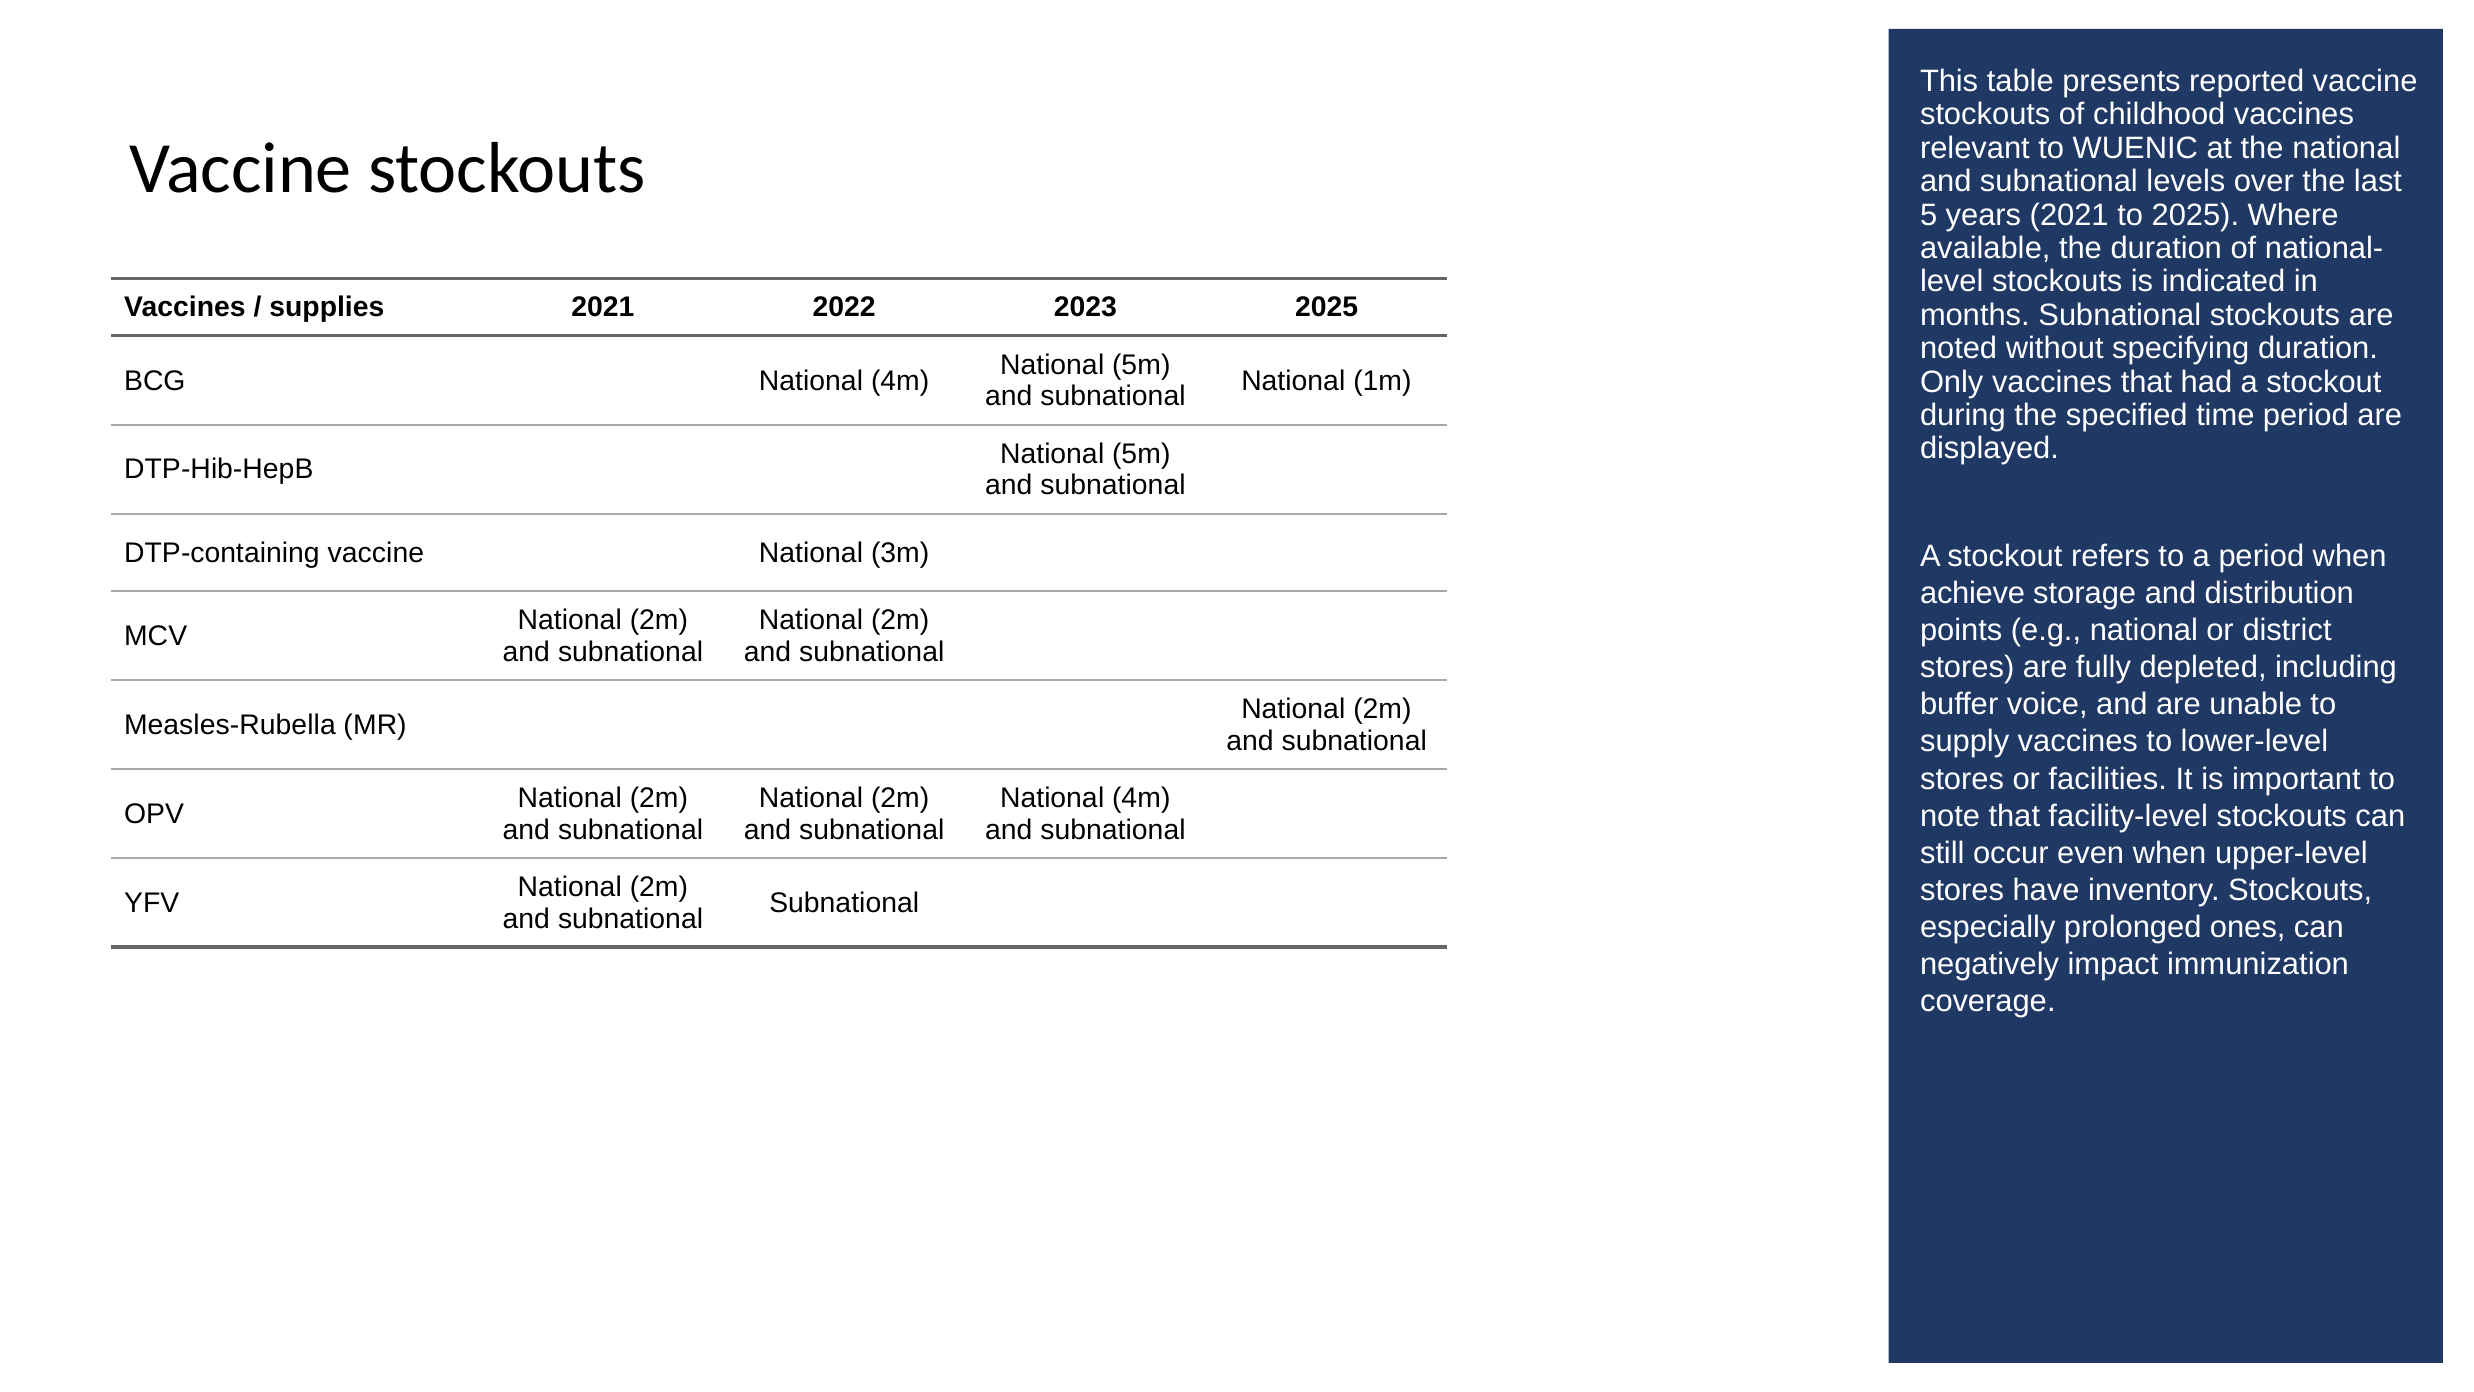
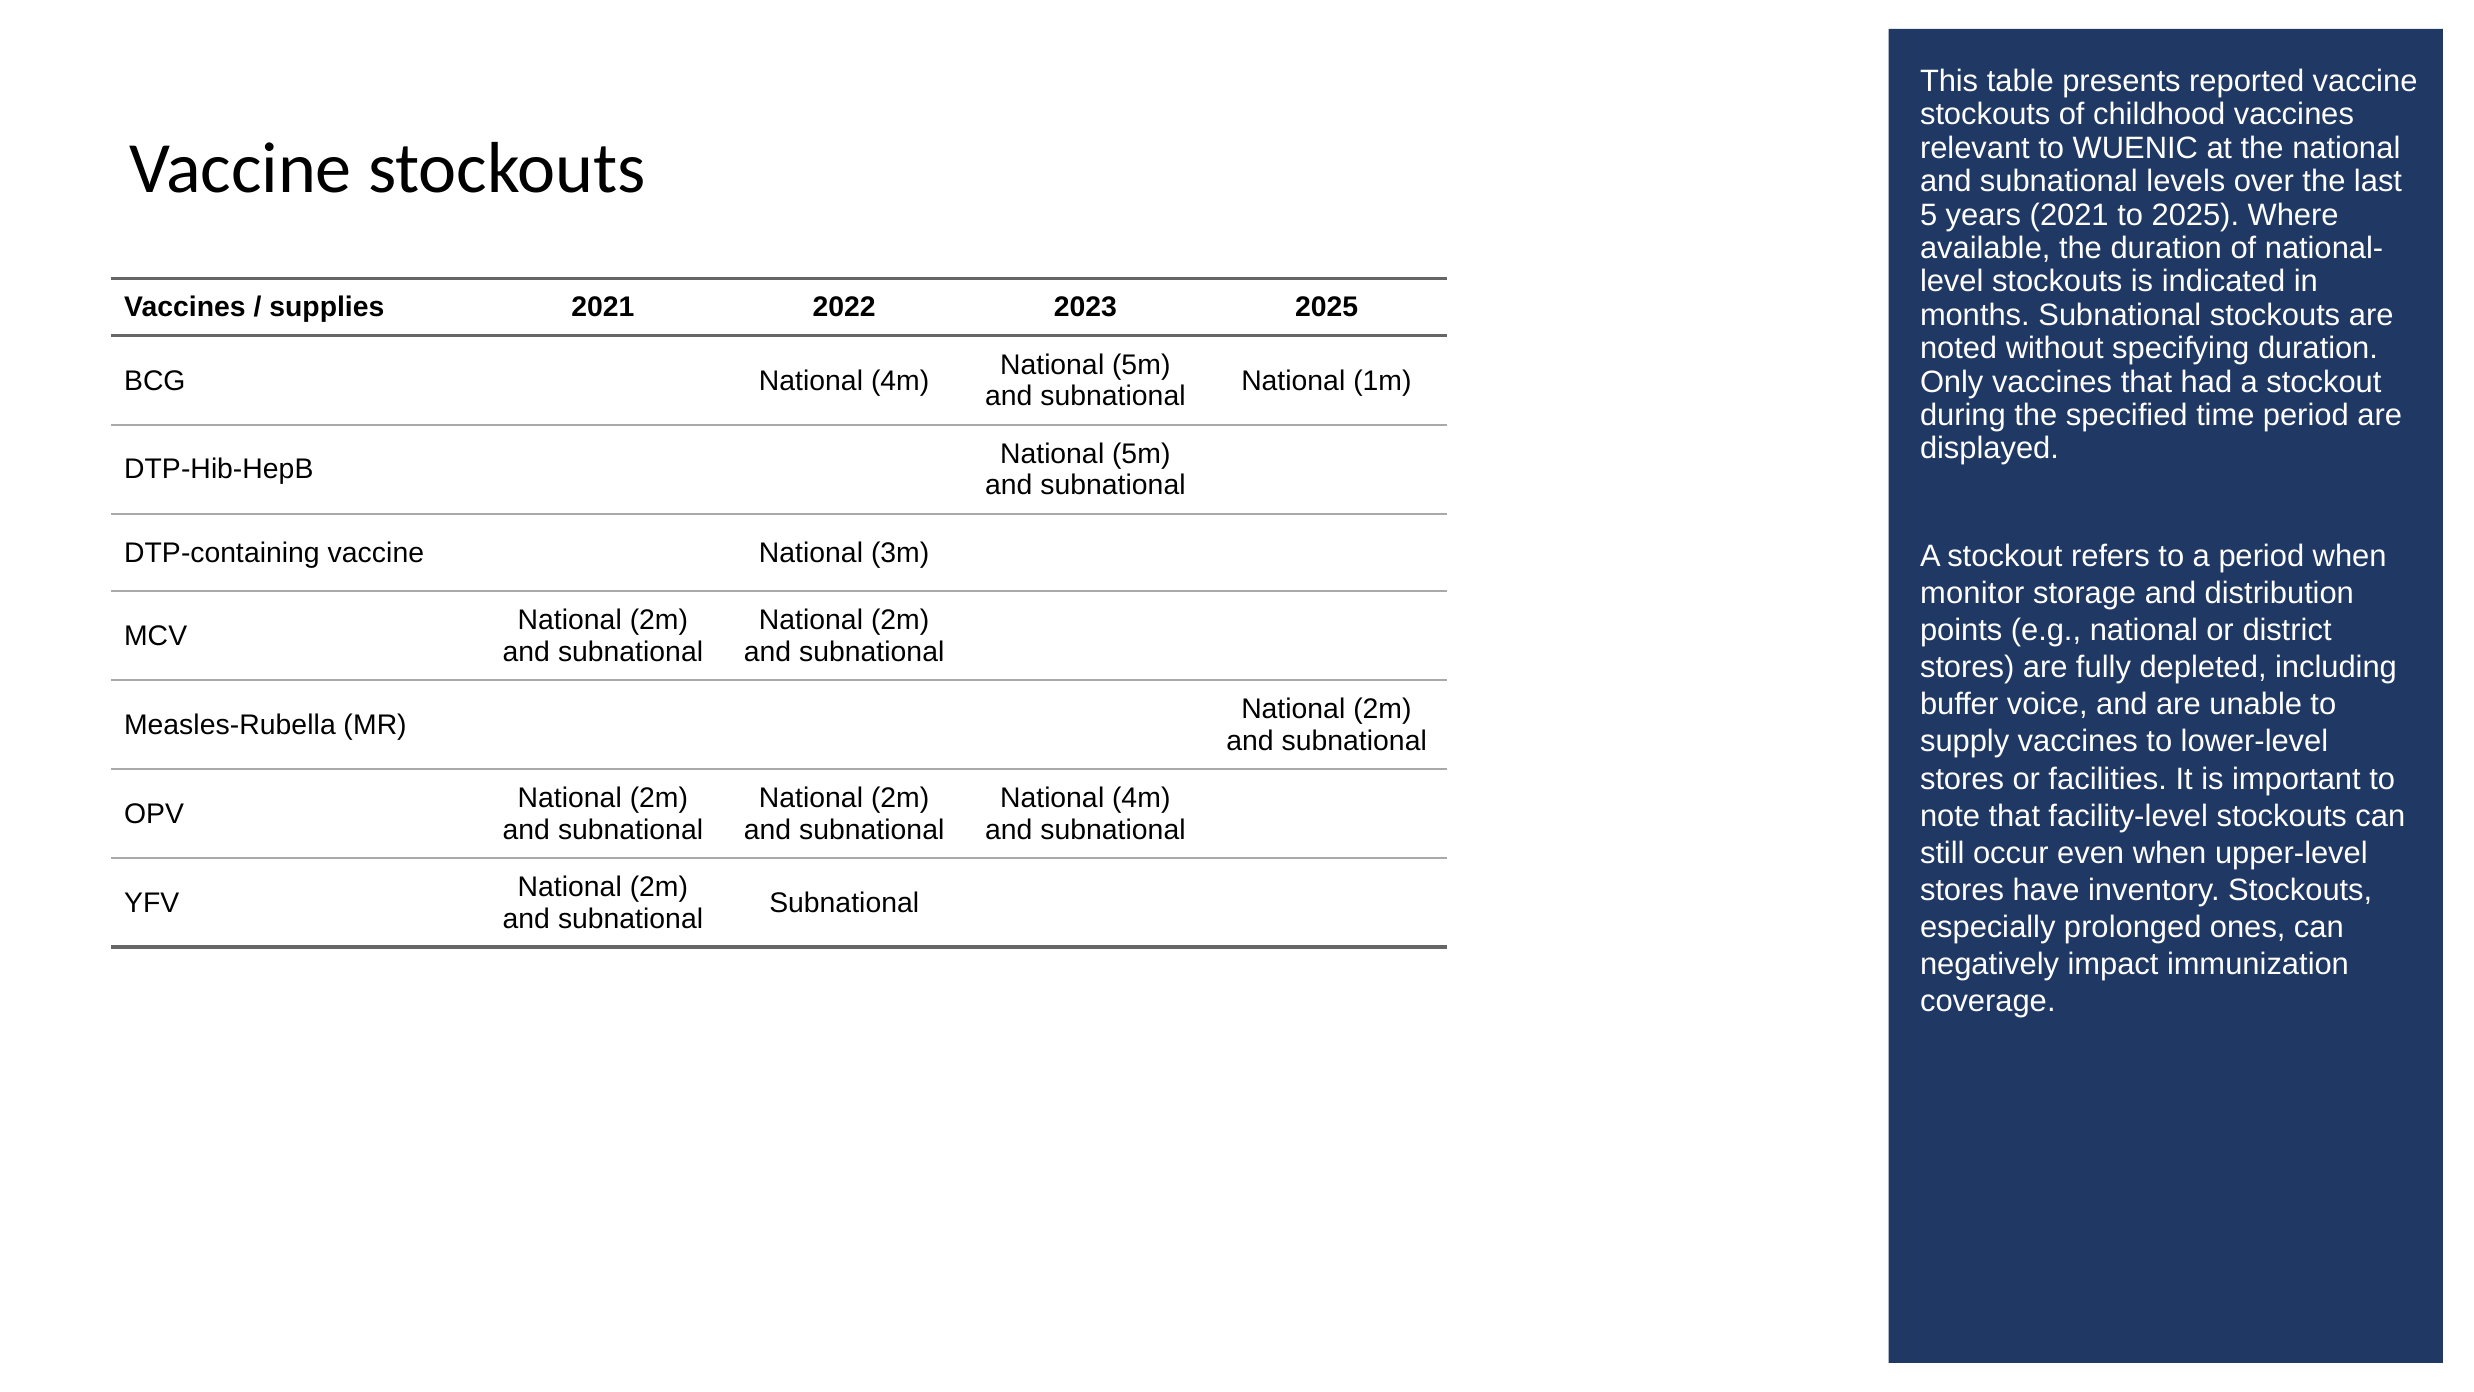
achieve: achieve -> monitor (1972, 593)
